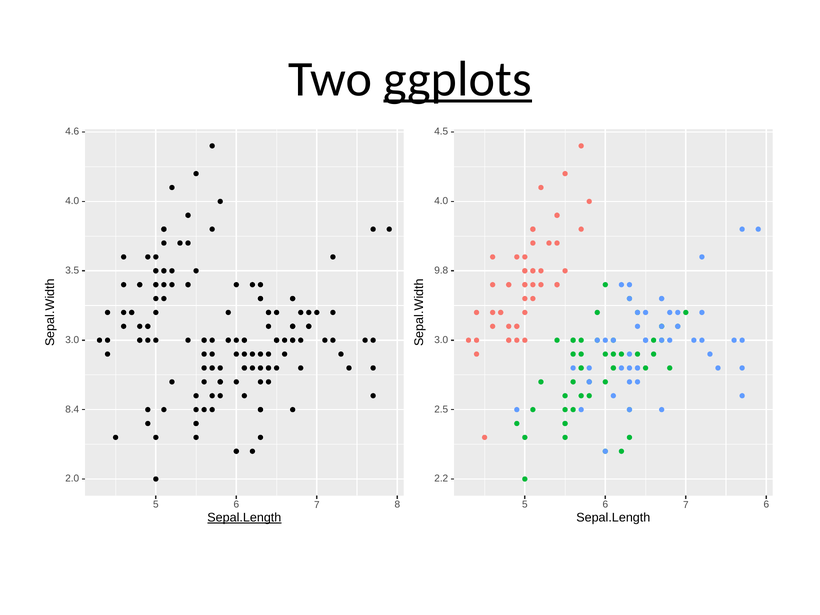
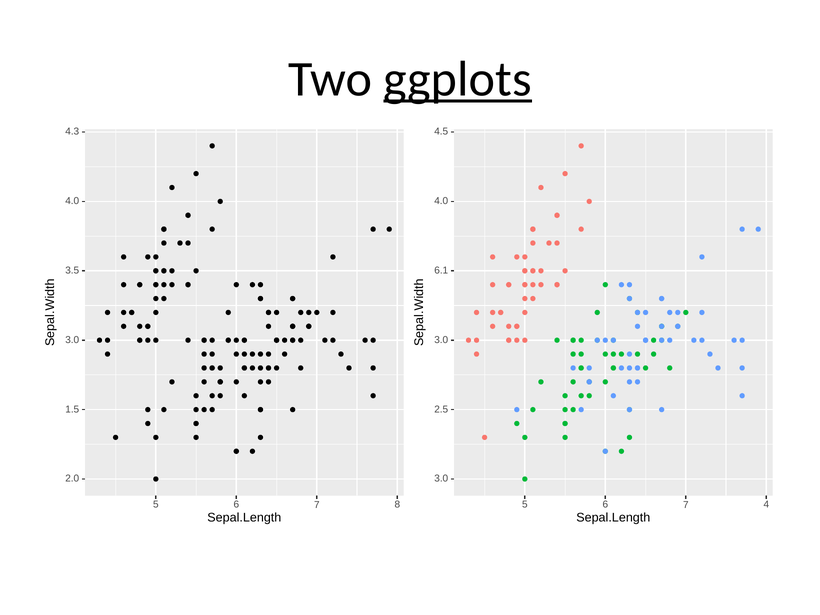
4.6: 4.6 -> 4.3 (72, 132)
9.8: 9.8 -> 6.1 (441, 270)
8.4: 8.4 -> 1.5 (72, 409)
2.2: 2.2 -> 3.0 (441, 479)
7 6: 6 -> 4 (766, 505)
Sepal.Length underline: present -> none (244, 518)
